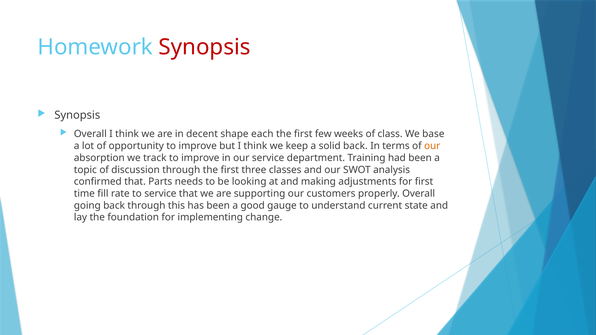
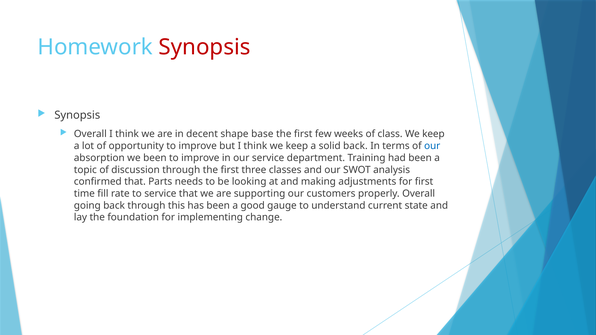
each: each -> base (262, 134)
class We base: base -> keep (433, 134)
our colour: orange -> blue (432, 146)
we track: track -> been (155, 158)
